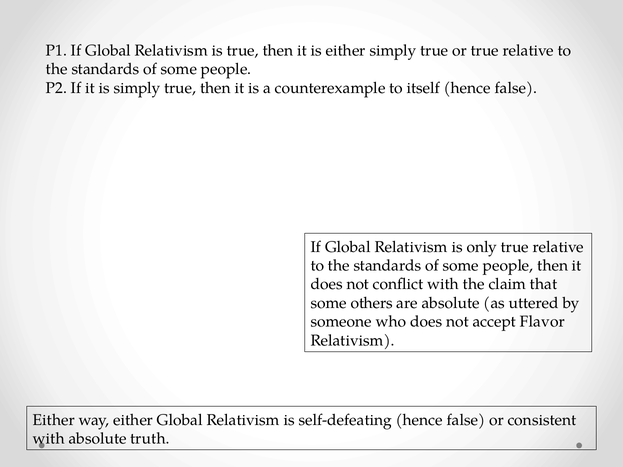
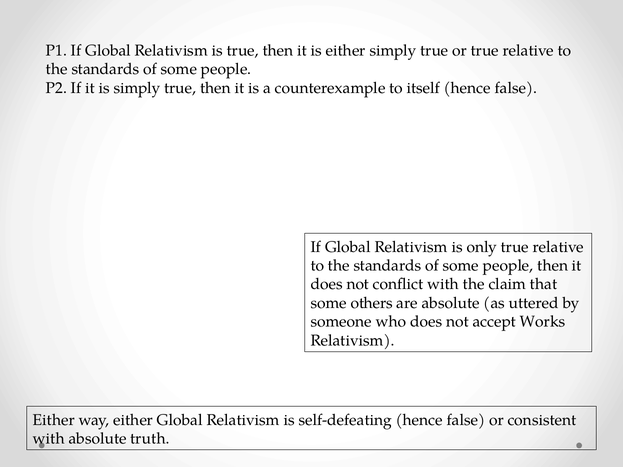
Flavor: Flavor -> Works (542, 322)
